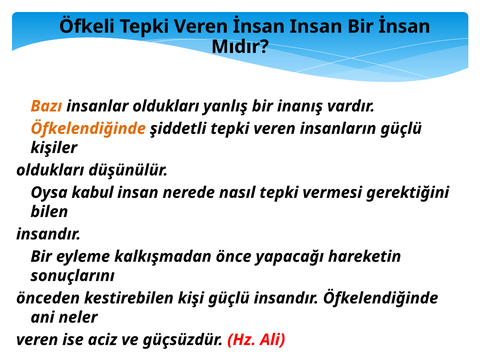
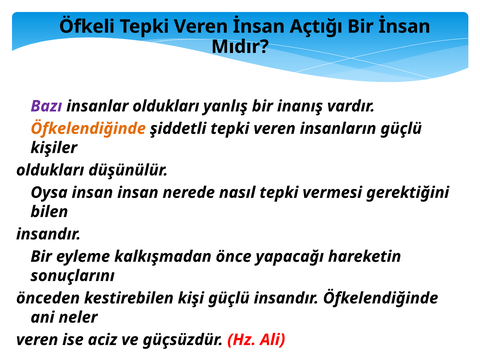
İnsan Insan: Insan -> Açtığı (316, 27)
Bazı colour: orange -> purple (46, 106)
Oysa kabul: kabul -> insan (92, 193)
